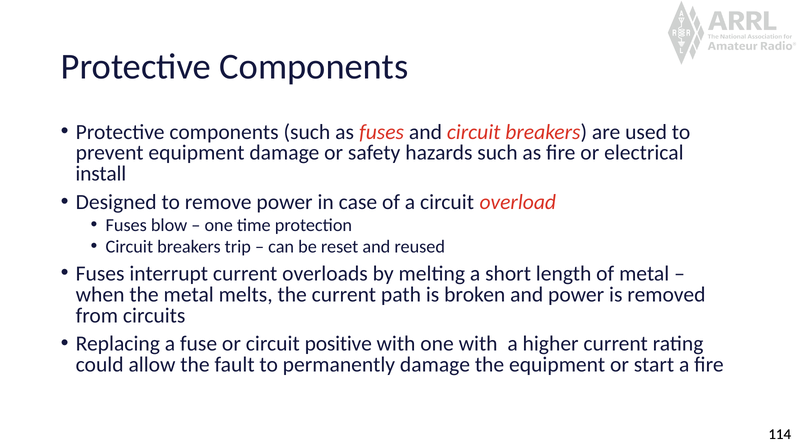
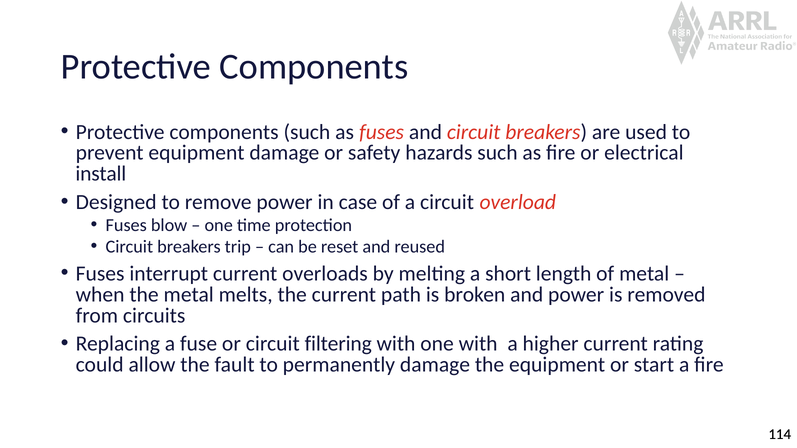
positive: positive -> filtering (338, 344)
